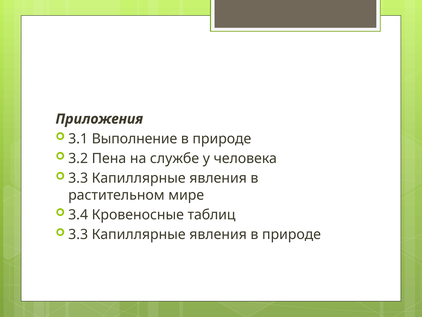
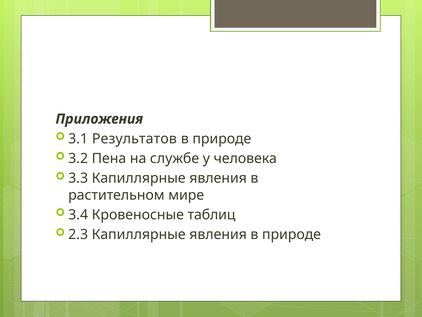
Выполнение: Выполнение -> Результатов (134, 138)
3.3: 3.3 -> 2.3 (78, 234)
